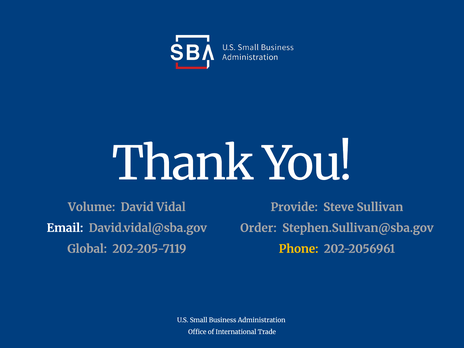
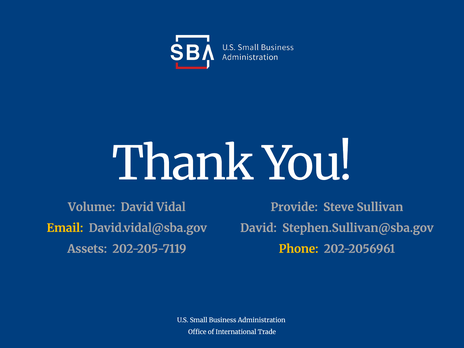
Email colour: white -> yellow (65, 228)
Order: Order -> David (258, 228)
Global: Global -> Assets (87, 249)
